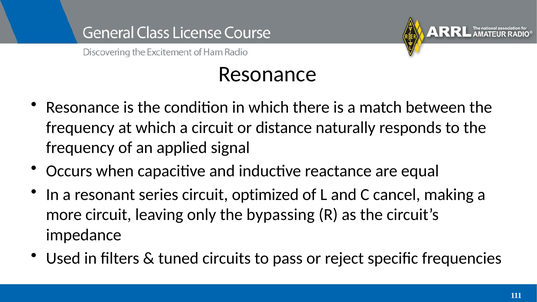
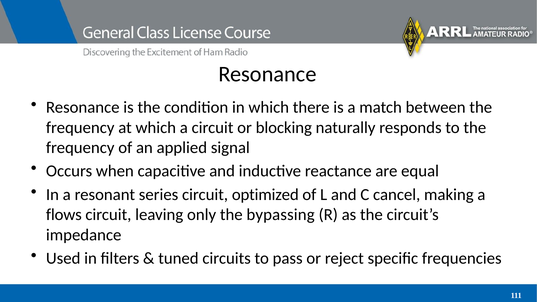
distance: distance -> blocking (284, 127)
more: more -> flows (64, 215)
